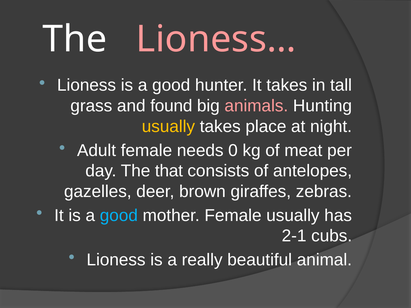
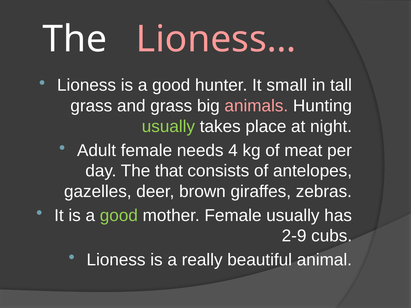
It takes: takes -> small (287, 85)
and found: found -> grass (171, 106)
usually colour: yellow -> light green (168, 127)
0: 0 -> 4 (233, 150)
good colour: light blue -> light green (119, 216)
2-1: 2-1 -> 2-9 (294, 236)
